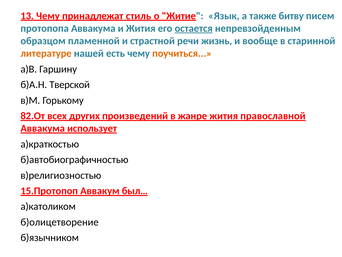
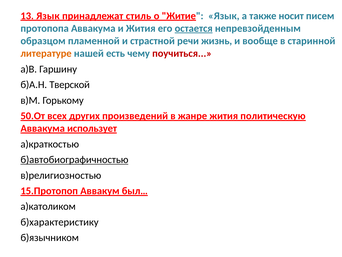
13 Чему: Чему -> Язык (48, 16)
битву: битву -> носит (291, 16)
поучиться colour: orange -> red (182, 53)
82.От: 82.От -> 50.От (33, 116)
православной: православной -> политическую (273, 116)
б)автобиографичностью underline: none -> present (74, 159)
б)олицетворение: б)олицетворение -> б)характеристику (60, 222)
